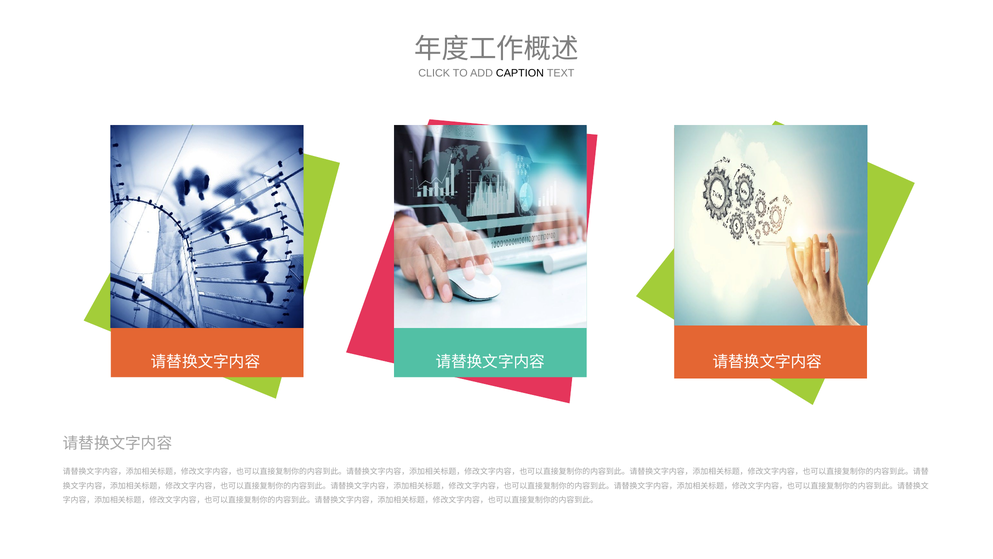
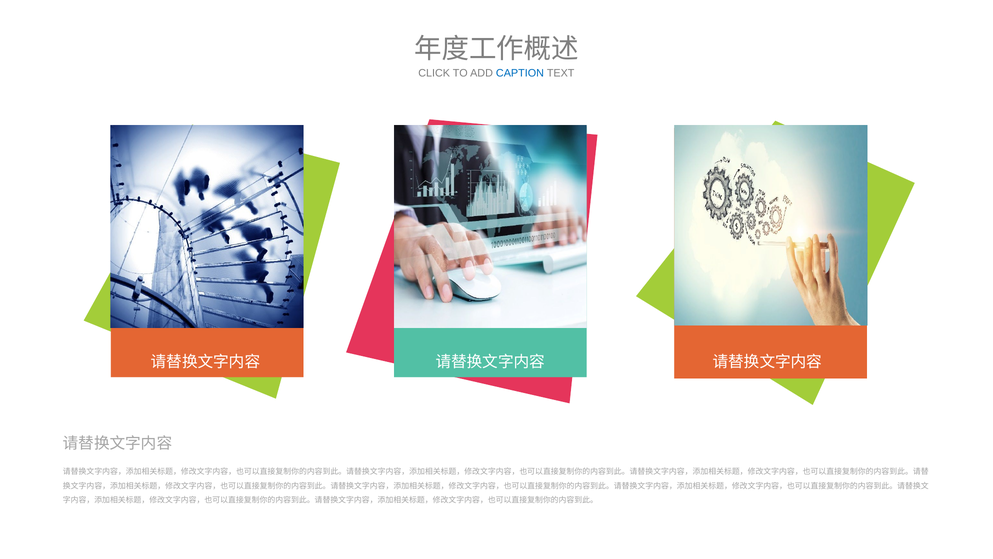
CAPTION colour: black -> blue (520, 73)
